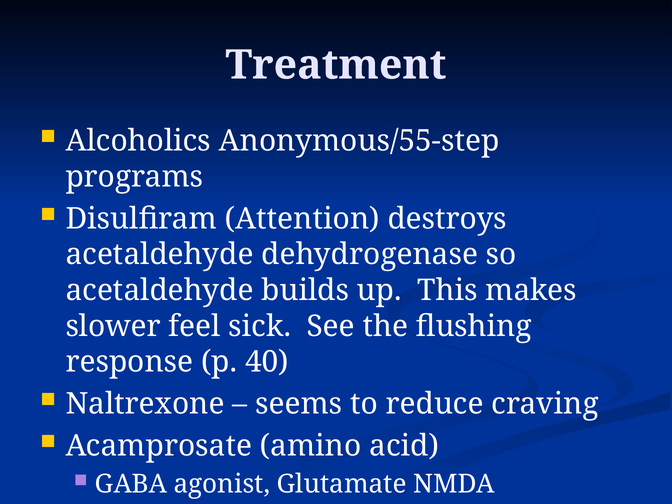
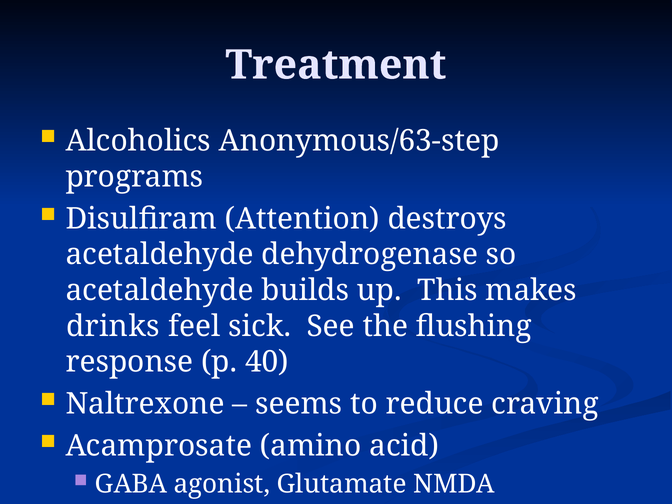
Anonymous/55-step: Anonymous/55-step -> Anonymous/63-step (359, 141)
slower: slower -> drinks (113, 326)
